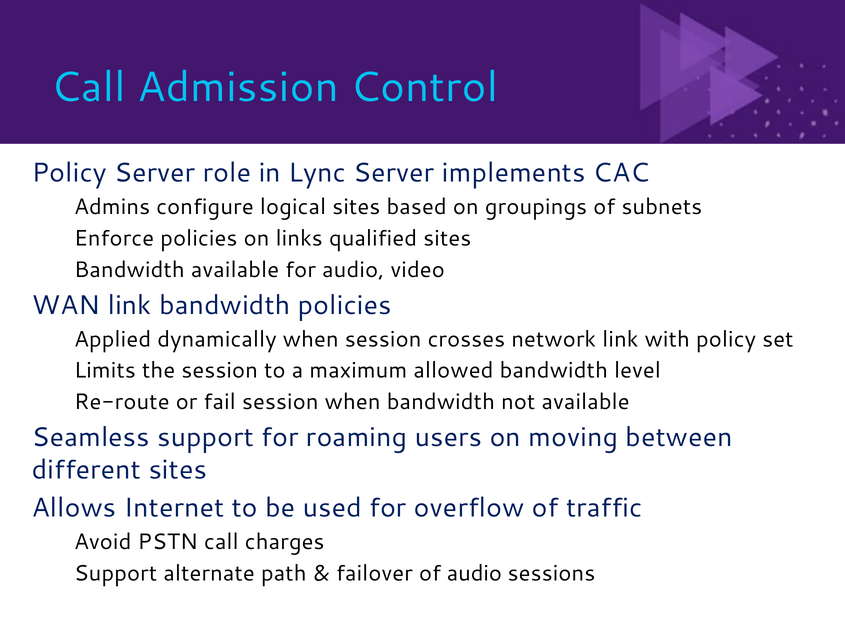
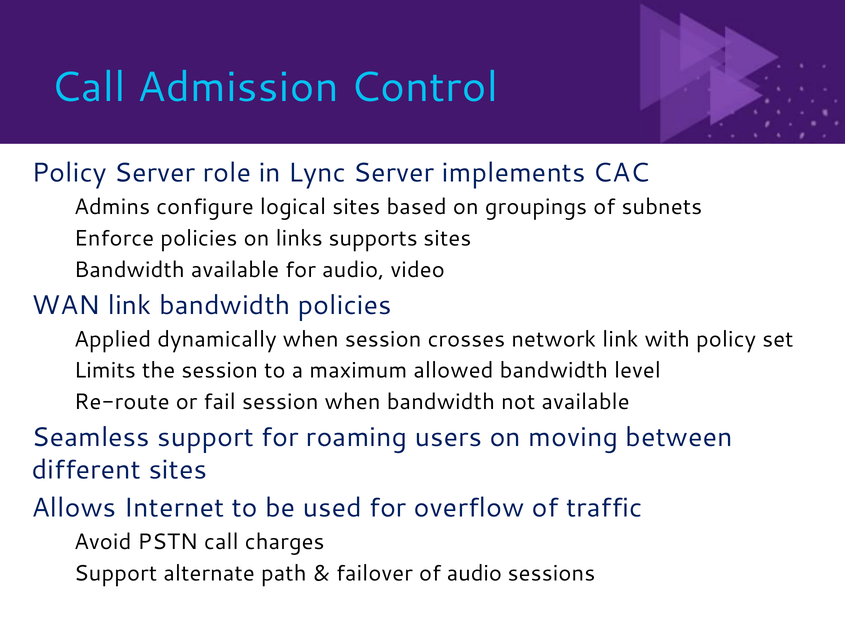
qualified: qualified -> supports (373, 238)
